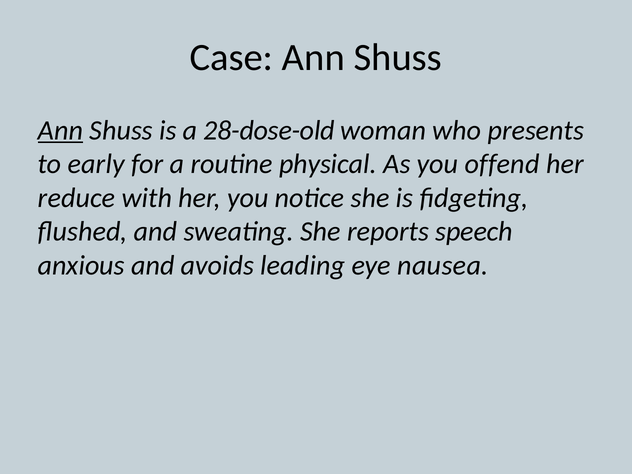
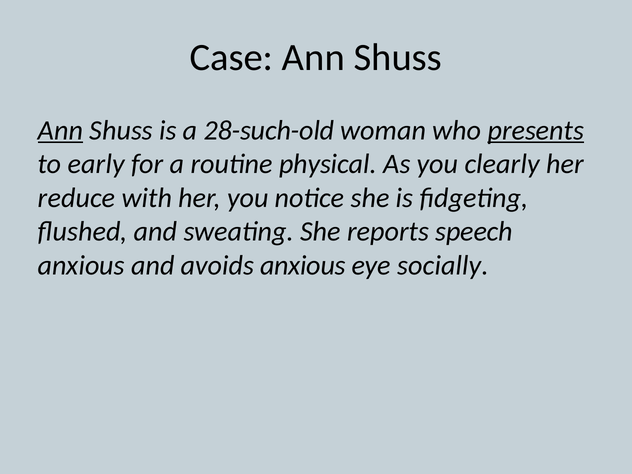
28-dose-old: 28-dose-old -> 28-such-old (269, 130)
presents underline: none -> present (536, 130)
offend: offend -> clearly (502, 164)
avoids leading: leading -> anxious (303, 265)
nausea: nausea -> socially (443, 265)
